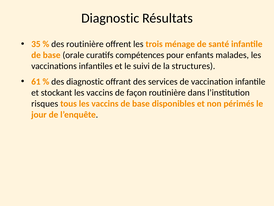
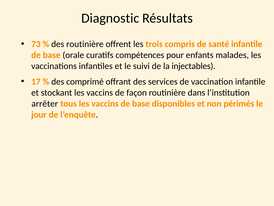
35: 35 -> 73 (36, 44)
ménage: ménage -> compris (180, 44)
structures: structures -> injectables (194, 66)
61: 61 -> 17 (36, 81)
des diagnostic: diagnostic -> comprimé (85, 81)
risques: risques -> arrêter (45, 103)
